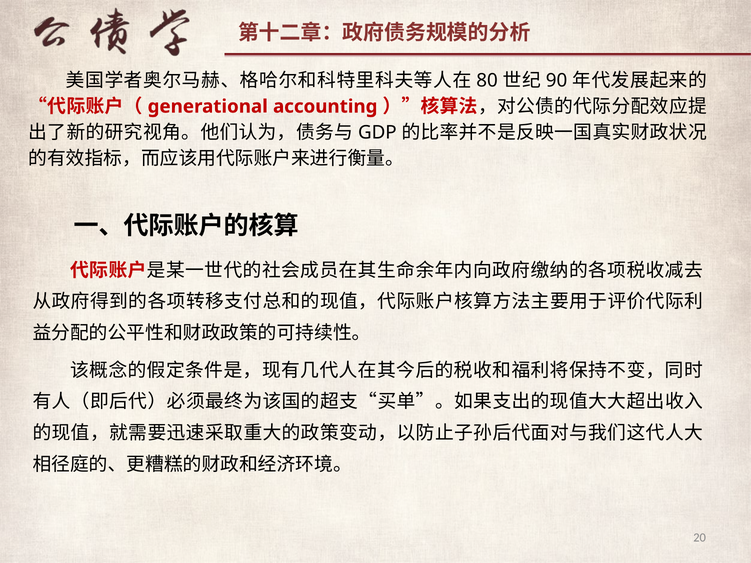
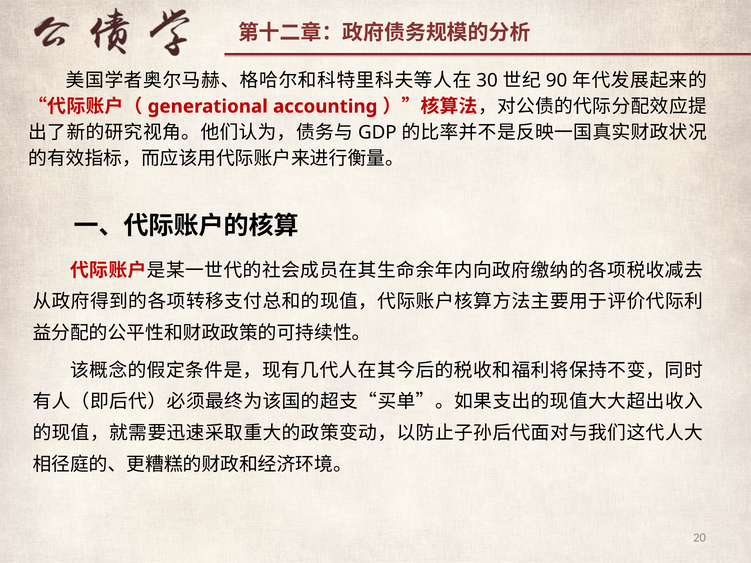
80: 80 -> 30 (487, 80)
